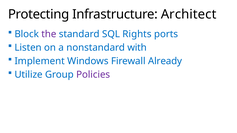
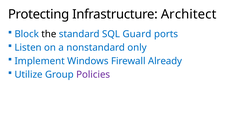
the colour: purple -> black (49, 34)
Rights: Rights -> Guard (137, 34)
with: with -> only (137, 48)
